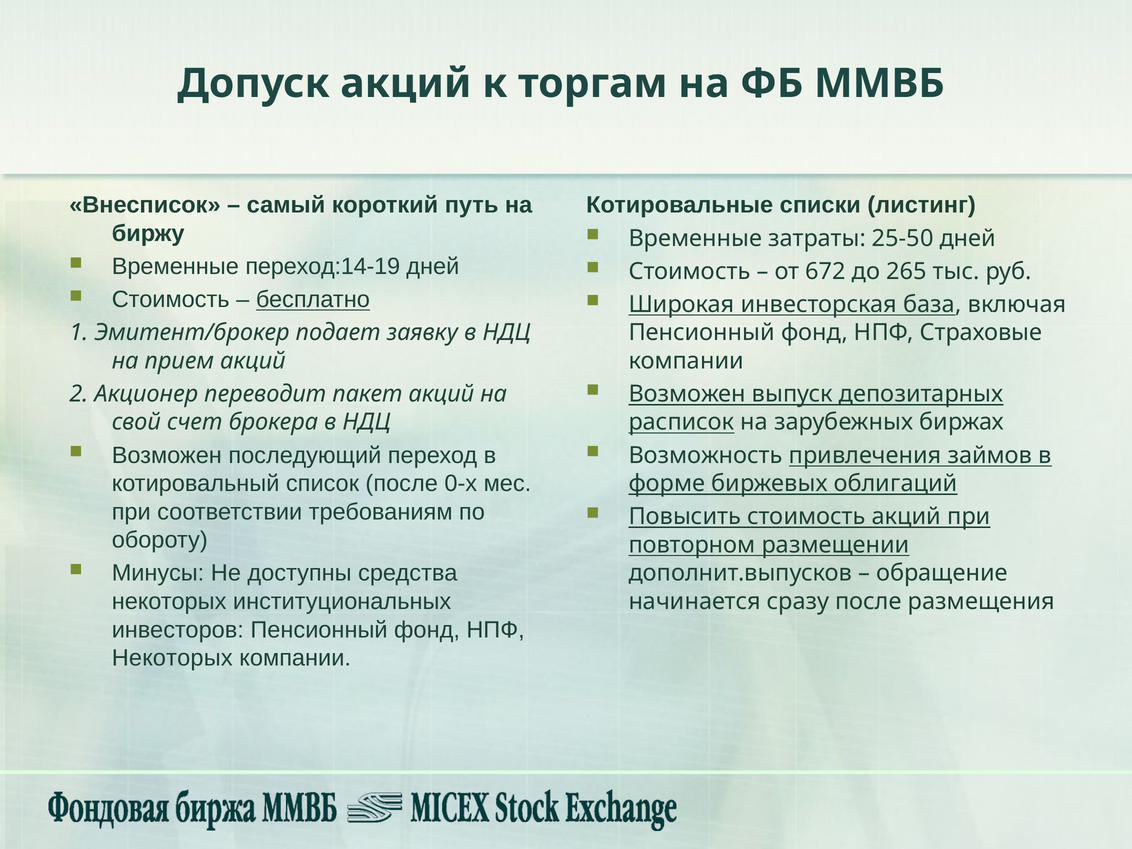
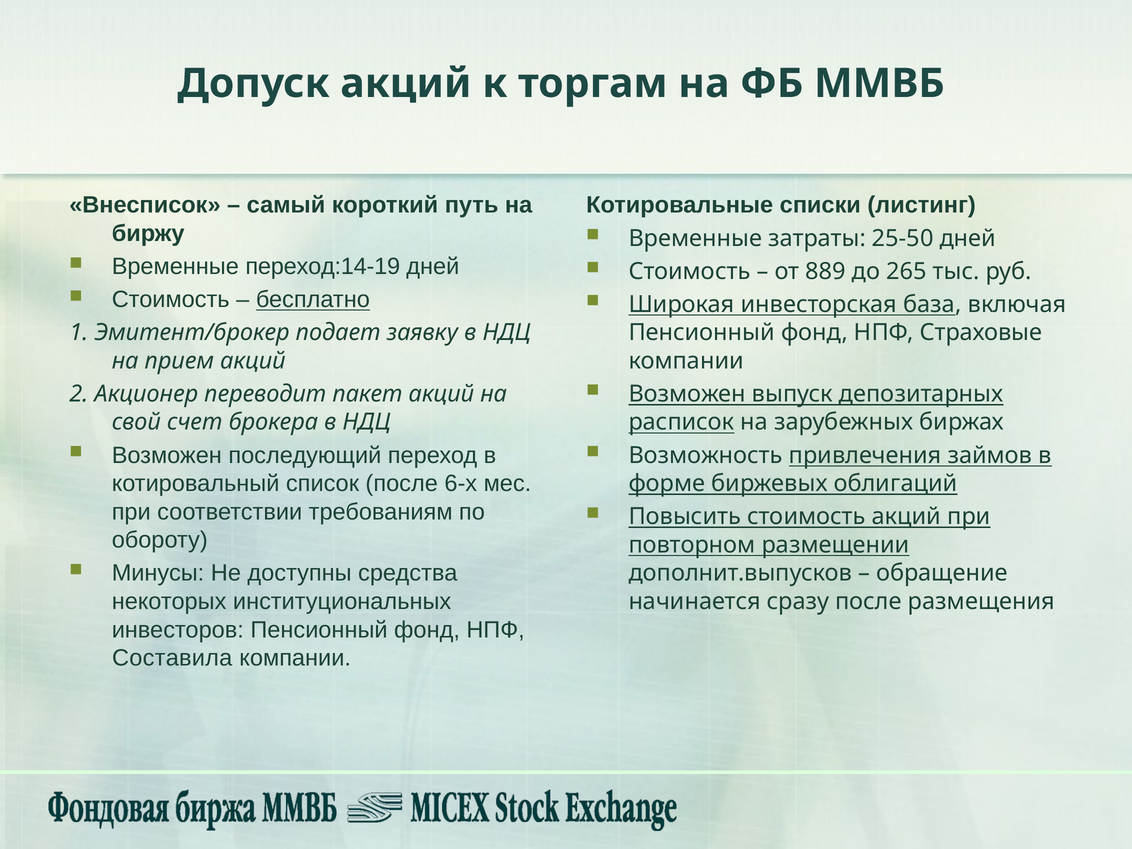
672: 672 -> 889 (826, 271)
0-х: 0-х -> 6-х (461, 484)
Некоторых: Некоторых -> Составила (172, 658)
